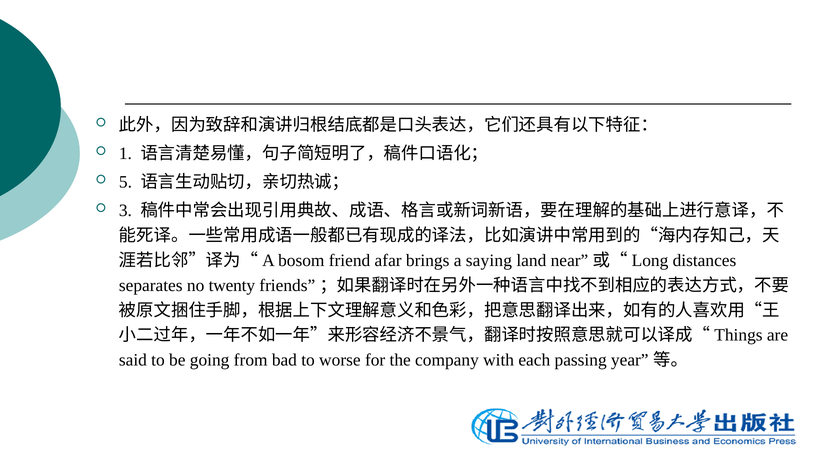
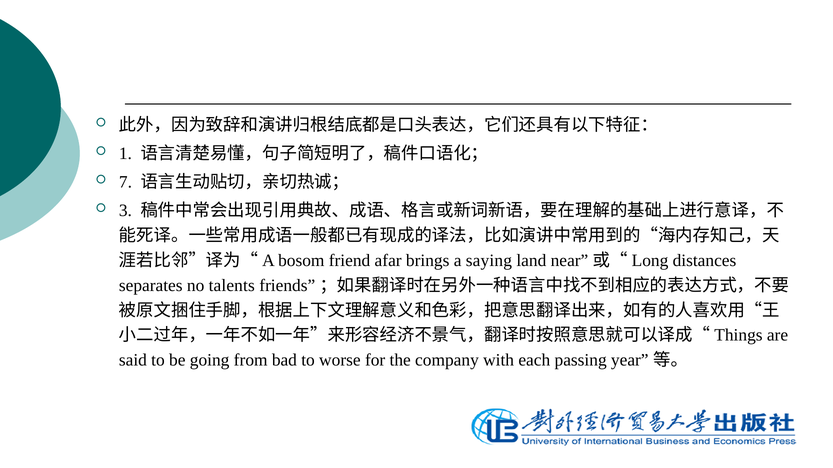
5: 5 -> 7 (125, 182)
twenty: twenty -> talents (232, 286)
